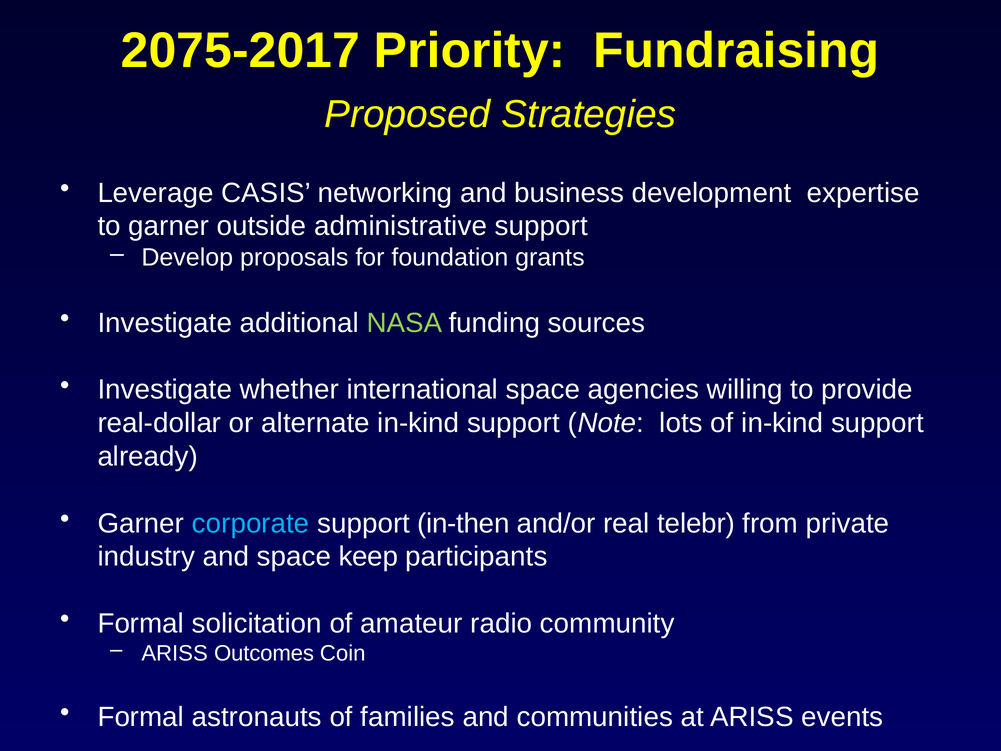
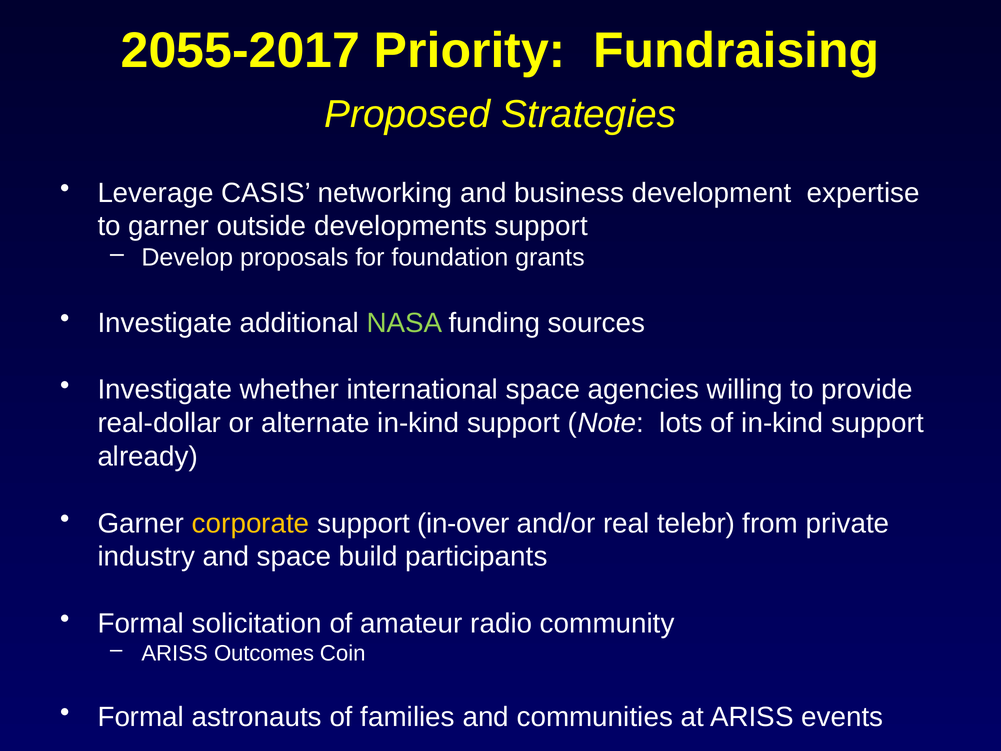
2075-2017: 2075-2017 -> 2055-2017 (240, 51)
administrative: administrative -> developments (401, 226)
corporate colour: light blue -> yellow (251, 523)
in-then: in-then -> in-over (463, 523)
keep: keep -> build (368, 557)
